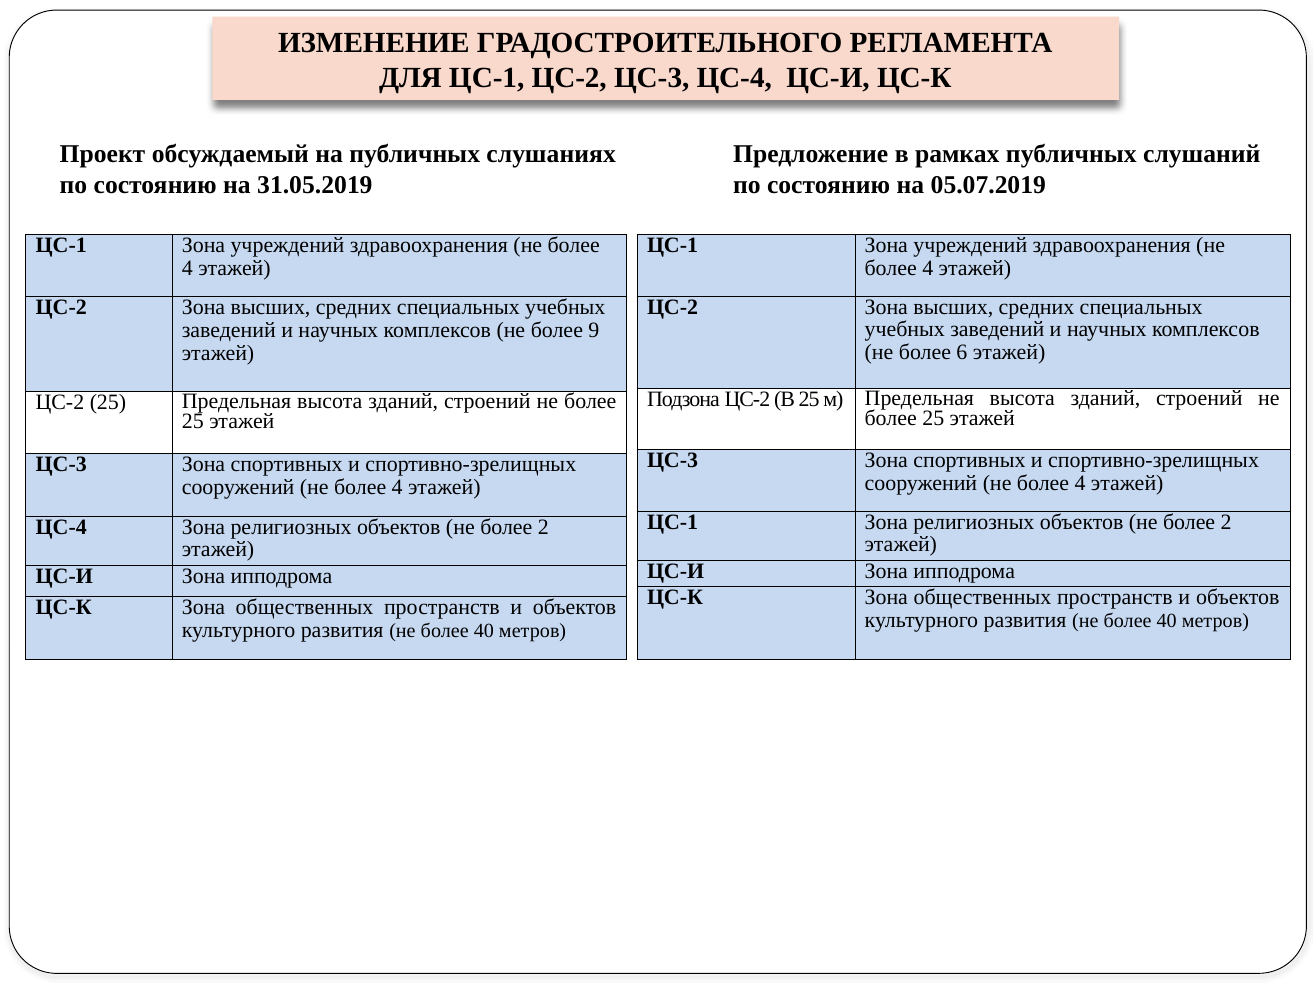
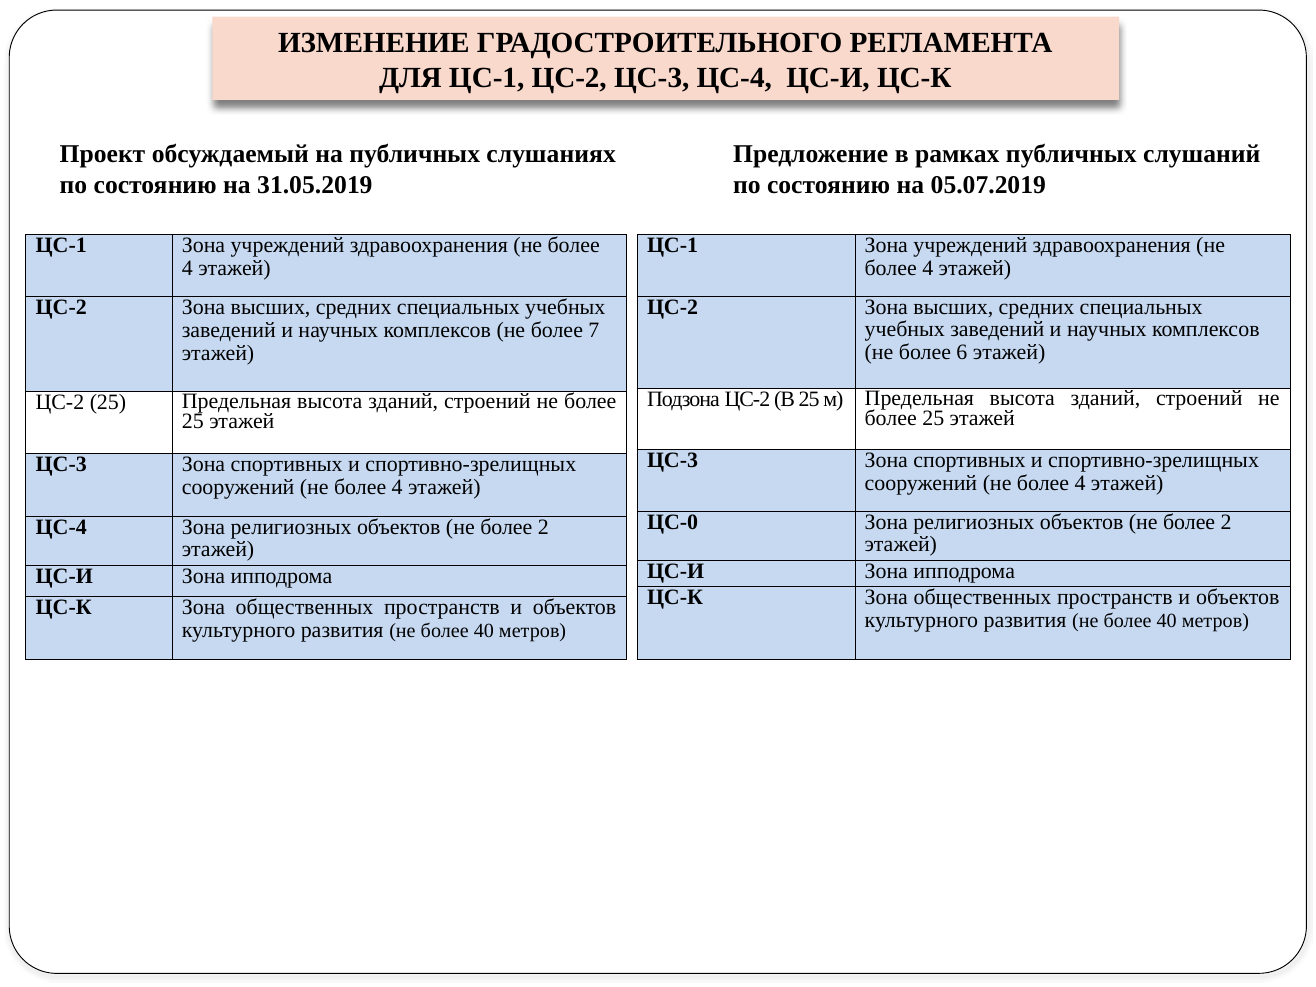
9: 9 -> 7 (594, 330)
ЦС-1: ЦС-1 -> ЦС-0 (673, 522)
